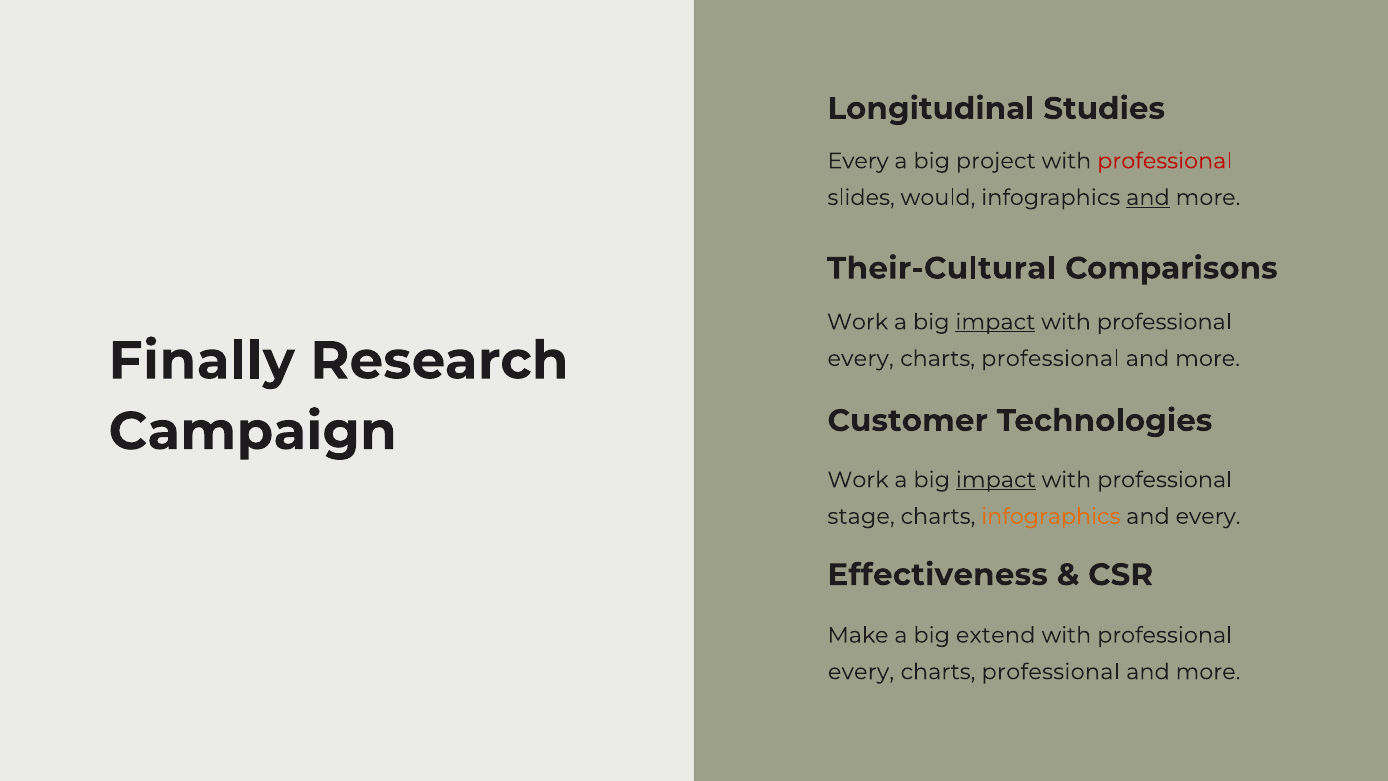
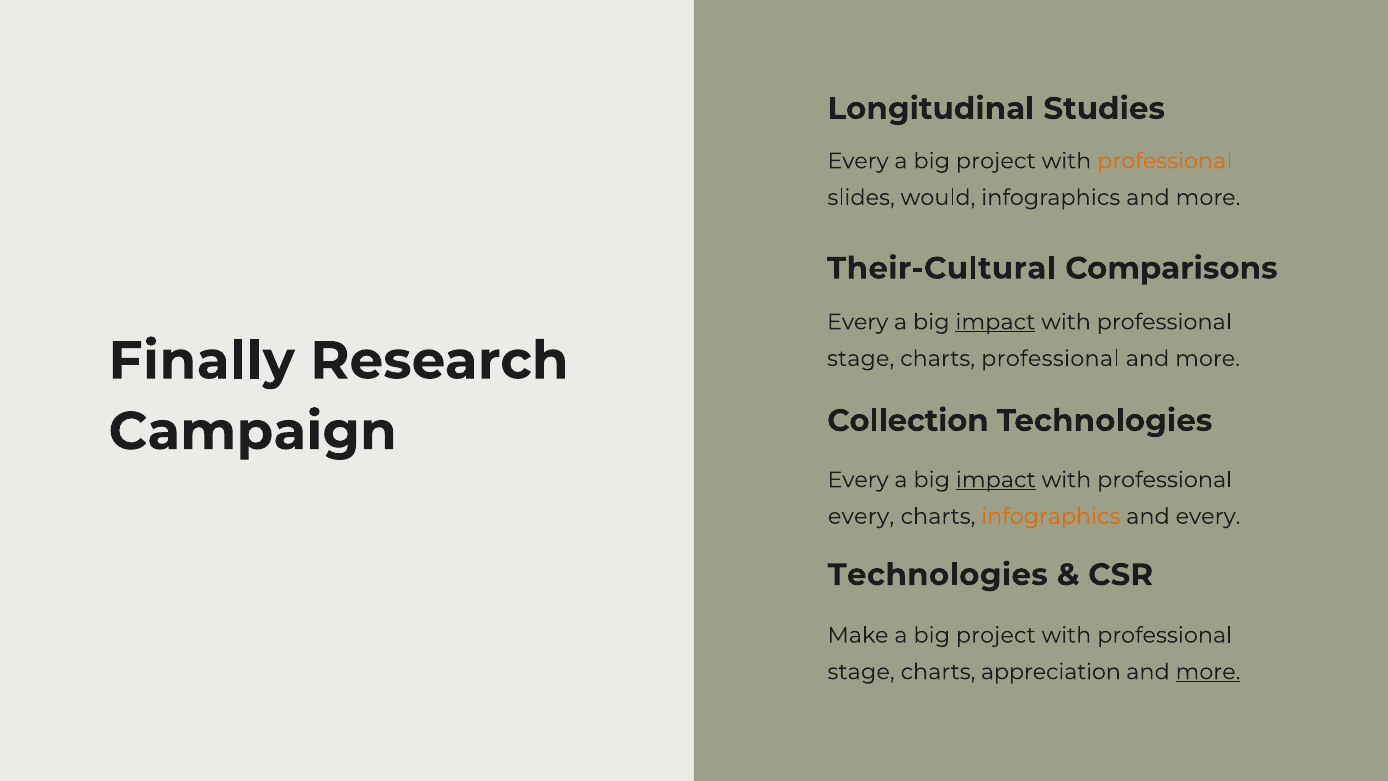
professional colour: red -> orange (1165, 161)
and underline: present -> none (1148, 198)
Work: Work -> Every (858, 322)
every: every -> stage (861, 359)
Customer: Customer -> Collection (908, 421)
Work: Work -> Every (858, 480)
stage: stage -> every (861, 516)
Effectiveness: Effectiveness -> Technologies (938, 575)
Make a big extend: extend -> project (996, 635)
every: every -> stage (861, 672)
professional: professional -> appreciation (1051, 672)
more underline: none -> present (1208, 672)
